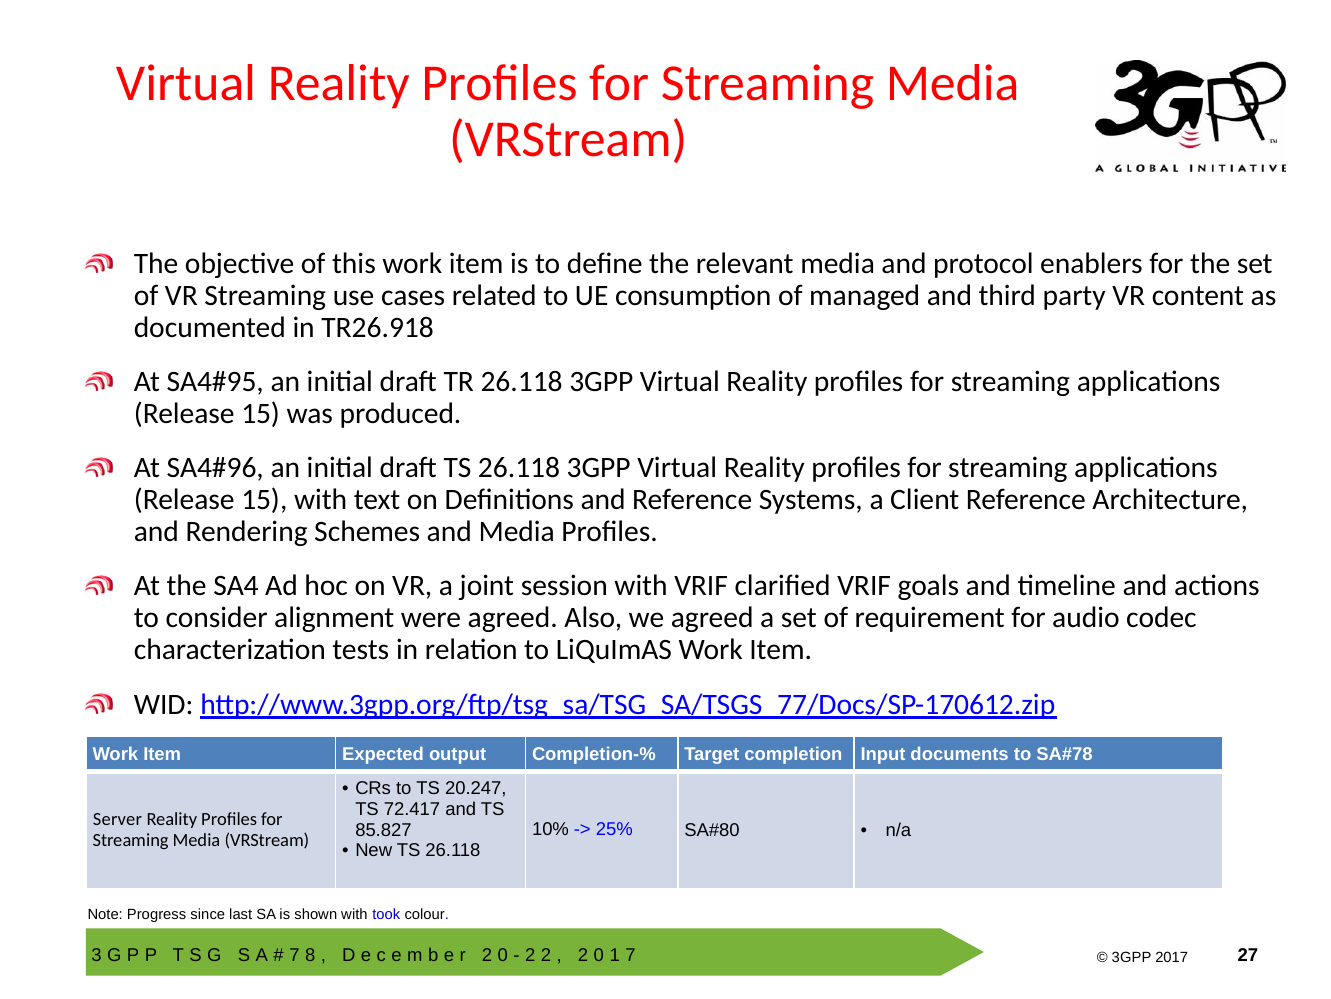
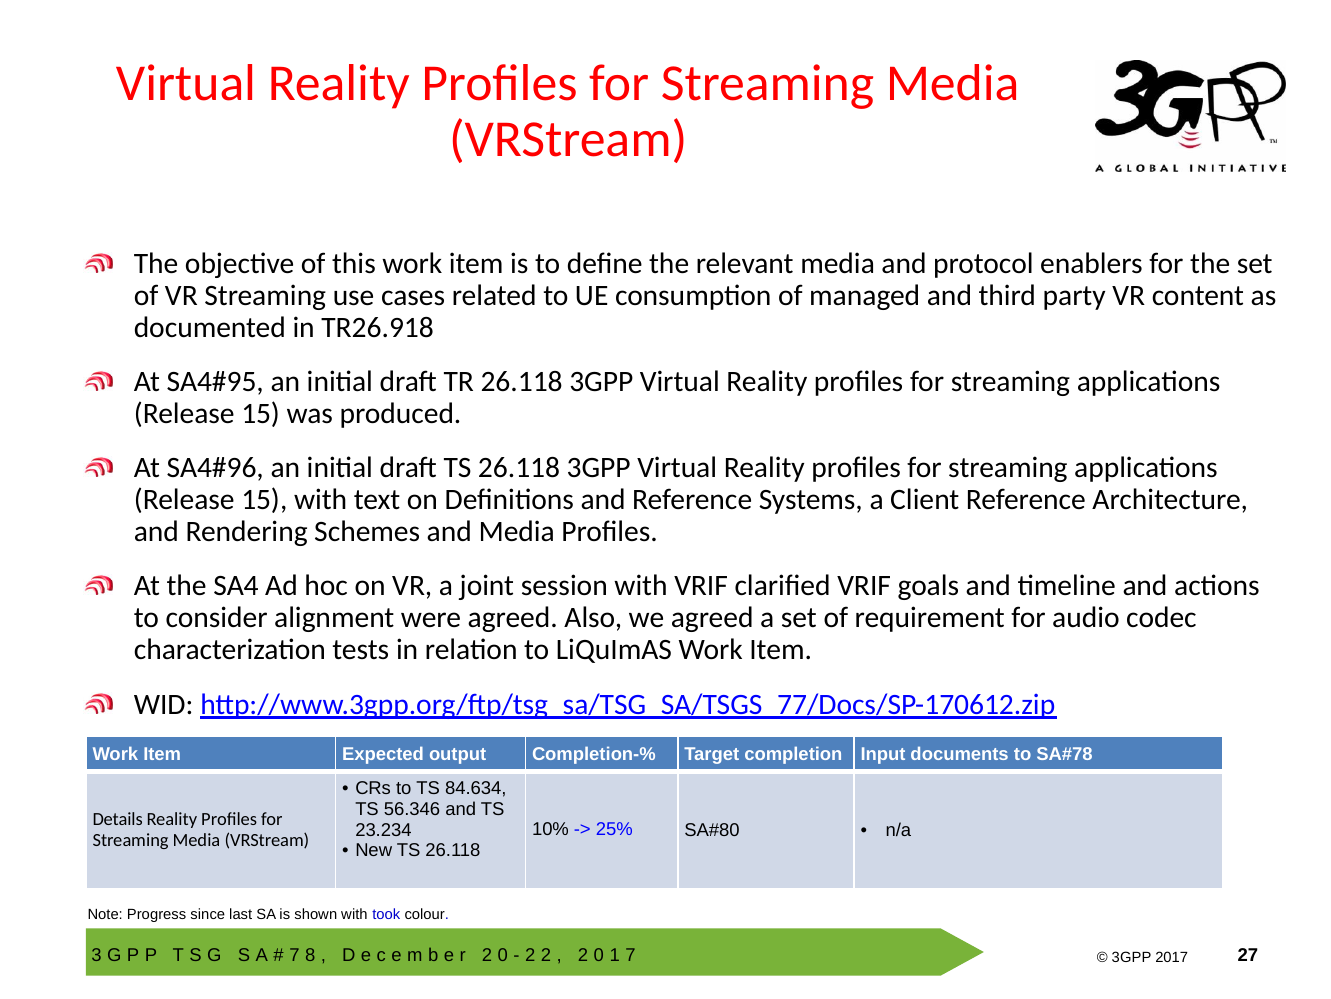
20.247: 20.247 -> 84.634 (476, 788)
72.417: 72.417 -> 56.346 (412, 809)
Server: Server -> Details (118, 819)
85.827: 85.827 -> 23.234 (383, 830)
